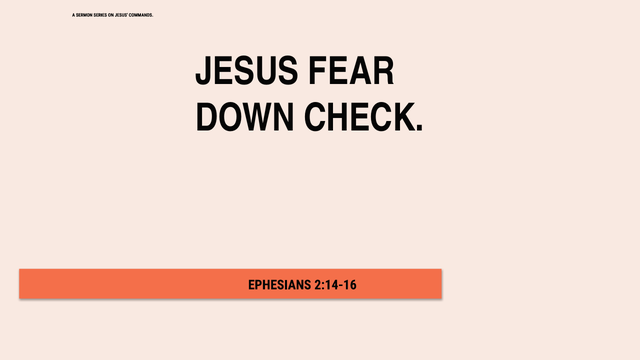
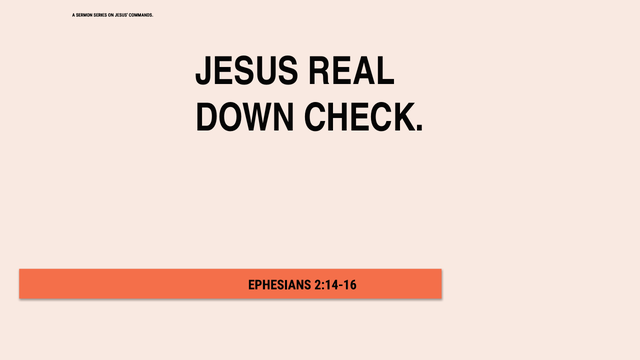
FEAR: FEAR -> REAL (352, 71)
